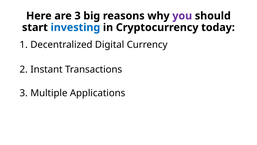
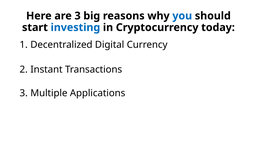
you colour: purple -> blue (182, 16)
